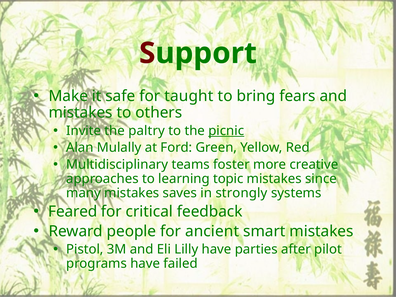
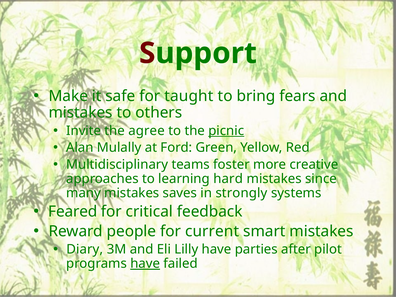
paltry: paltry -> agree (147, 131)
topic: topic -> hard (228, 179)
ancient: ancient -> current (212, 231)
Pistol: Pistol -> Diary (85, 249)
have underline: none -> present (145, 264)
